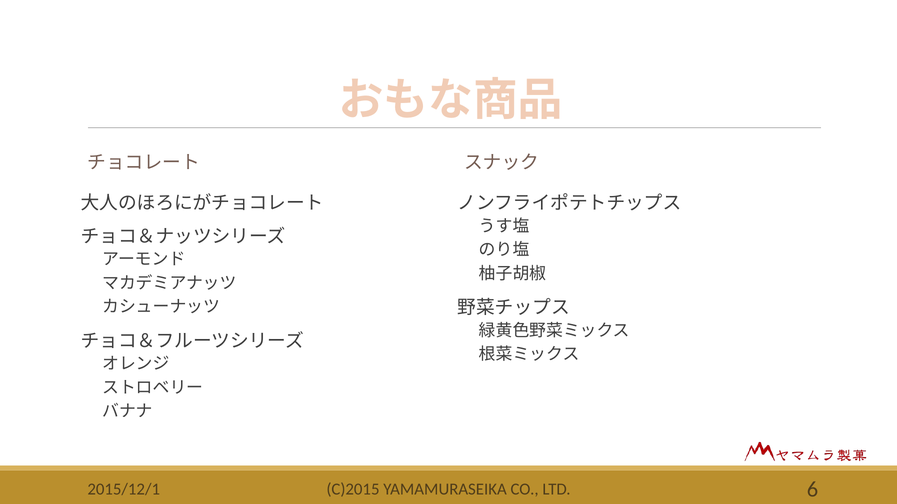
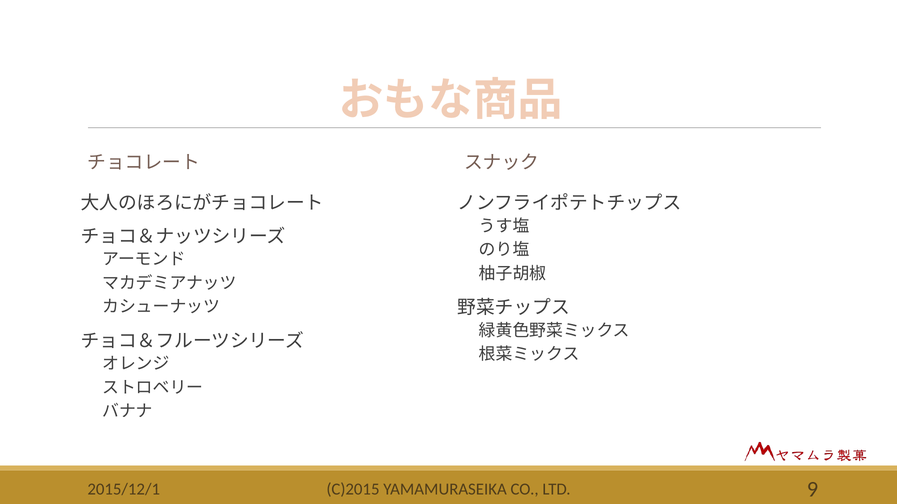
6: 6 -> 9 (813, 490)
